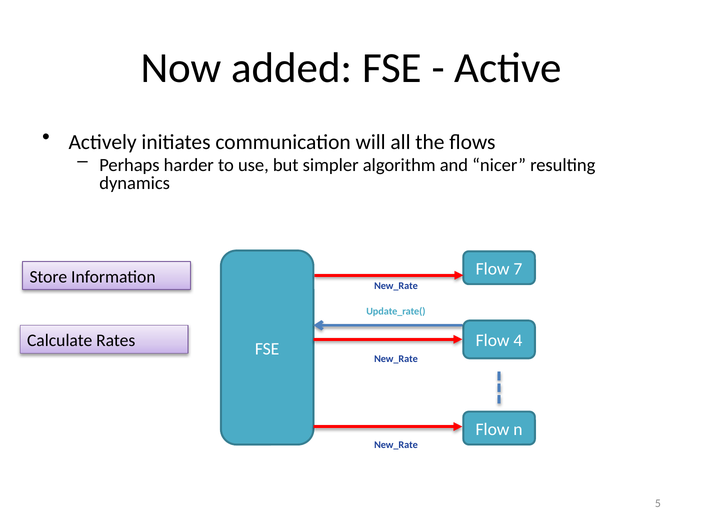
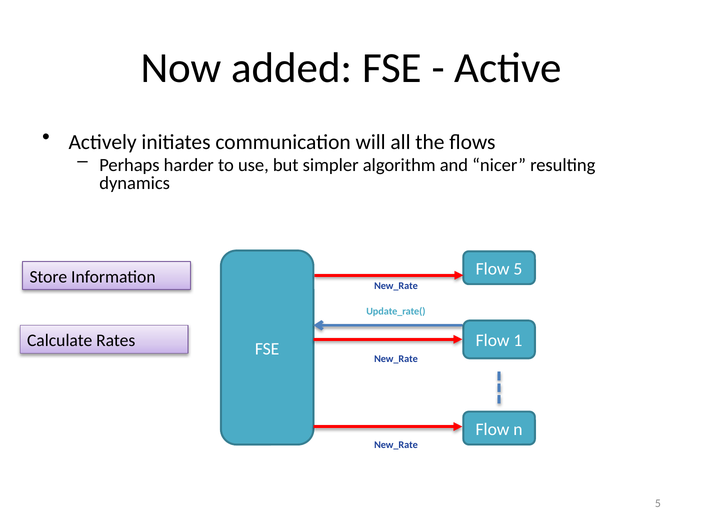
Flow 7: 7 -> 5 (518, 269)
4: 4 -> 1 (518, 341)
